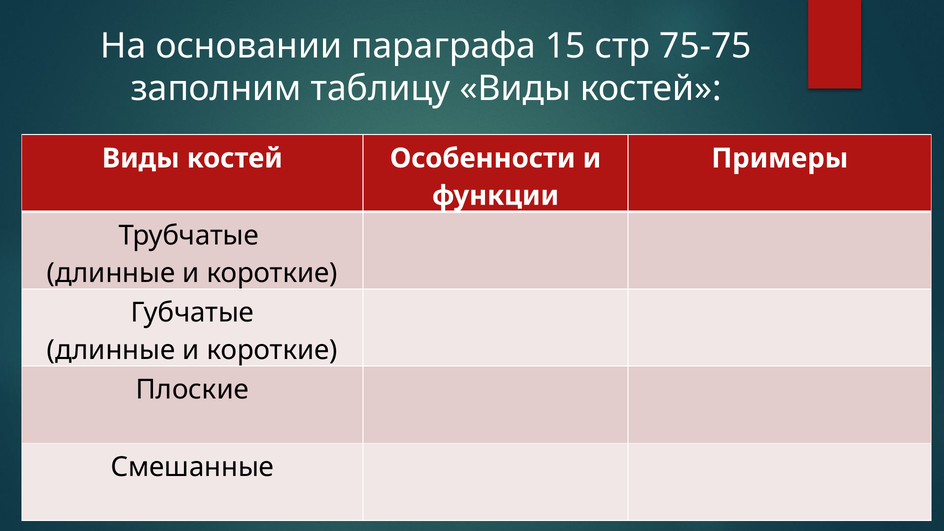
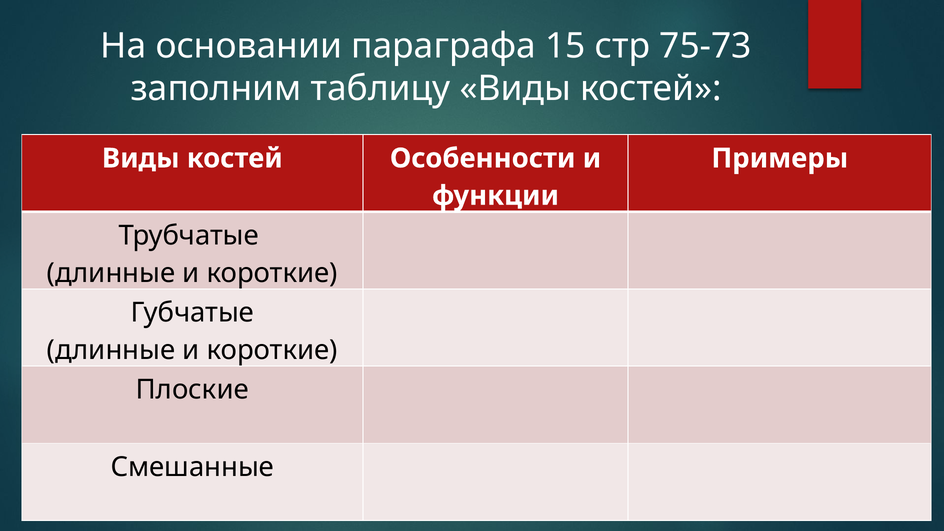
75-75: 75-75 -> 75-73 (706, 46)
